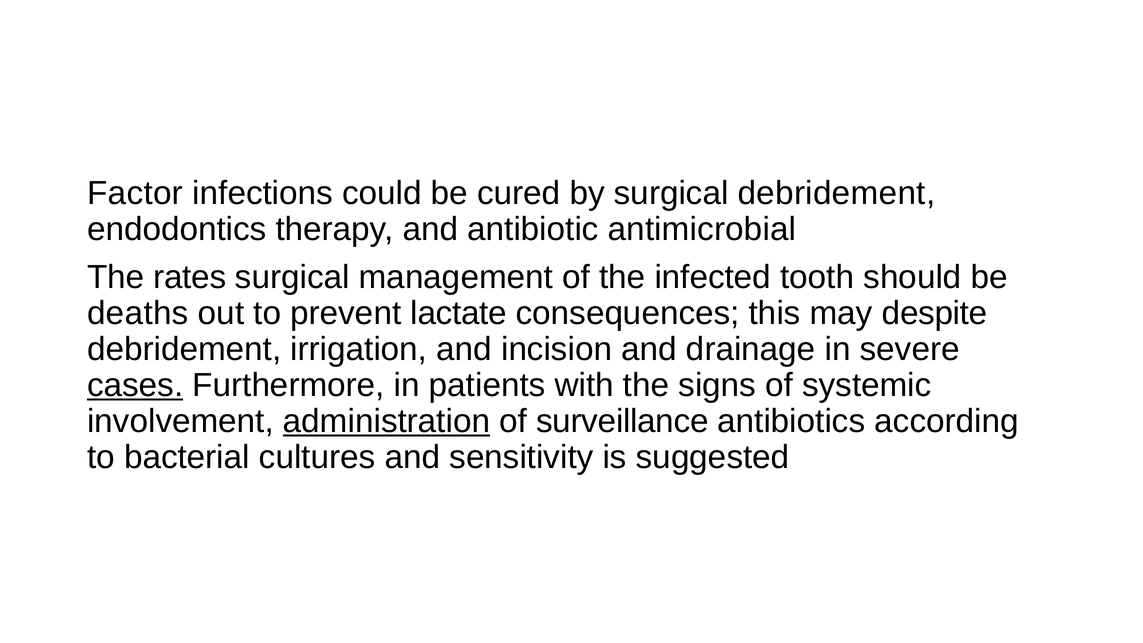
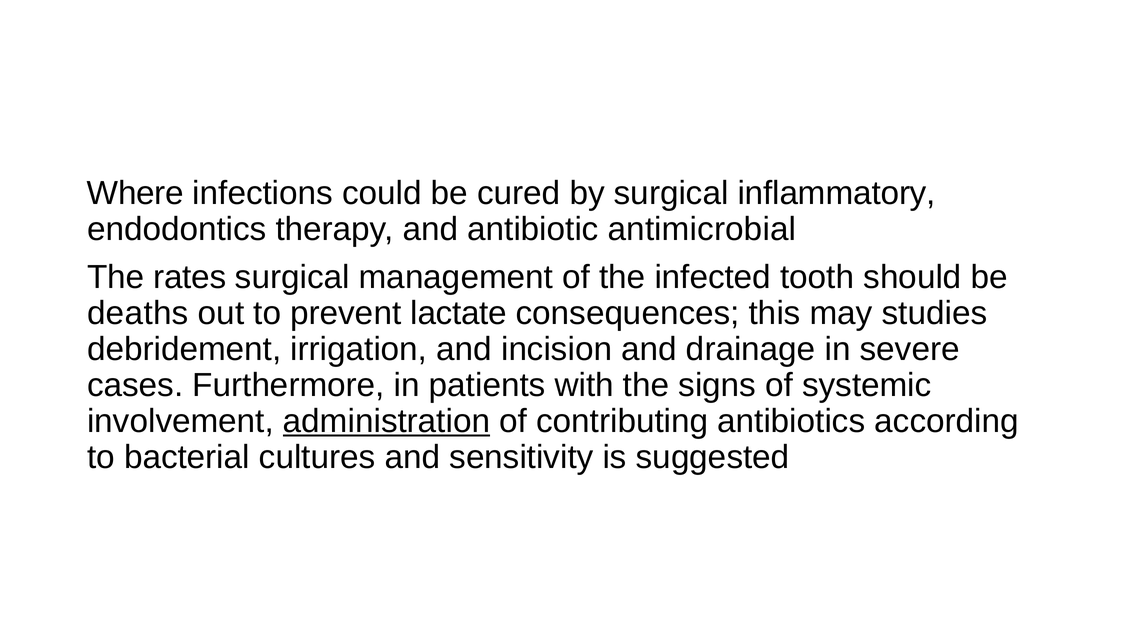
Factor: Factor -> Where (135, 193)
surgical debridement: debridement -> inflammatory (837, 193)
despite: despite -> studies (935, 313)
cases underline: present -> none (135, 385)
surveillance: surveillance -> contributing (622, 421)
